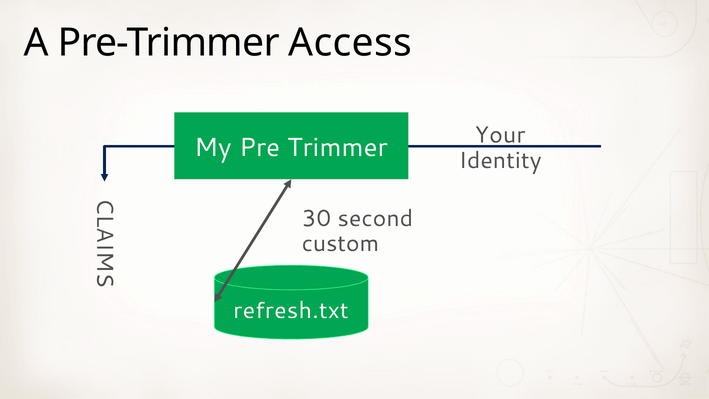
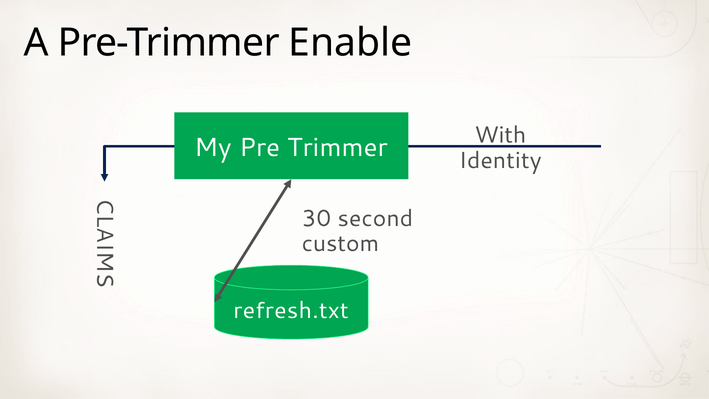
Access: Access -> Enable (350, 43)
Your: Your -> With (500, 135)
